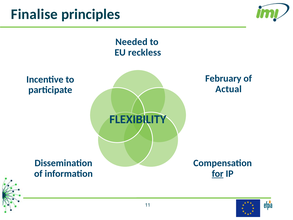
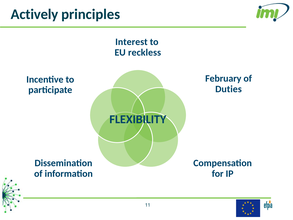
Finalise: Finalise -> Actively (35, 14)
Needed: Needed -> Interest (131, 42)
Actual: Actual -> Duties (229, 89)
for underline: present -> none (218, 173)
